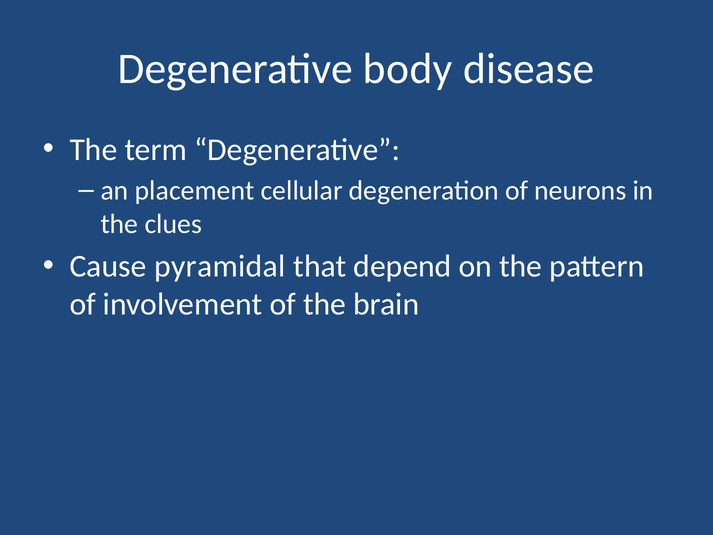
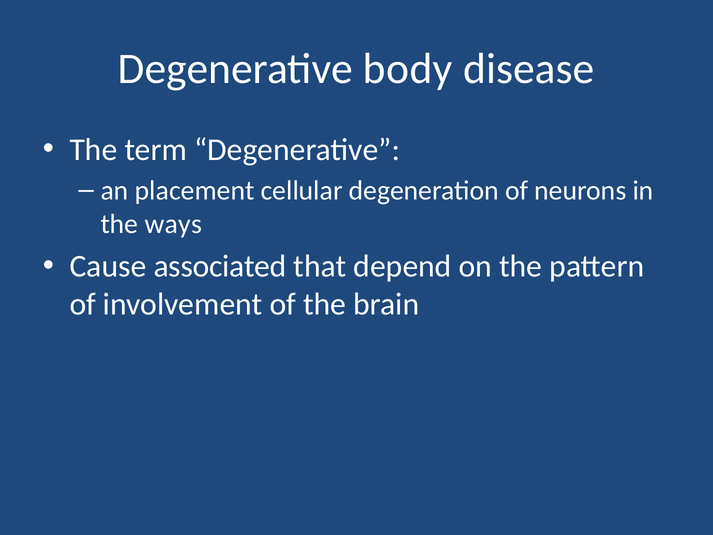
clues: clues -> ways (173, 224)
pyramidal: pyramidal -> associated (220, 266)
